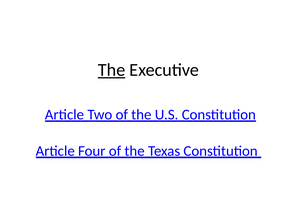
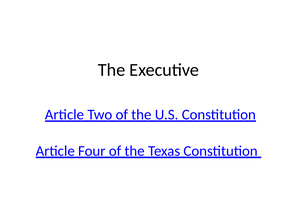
The underline: present -> none (112, 70)
